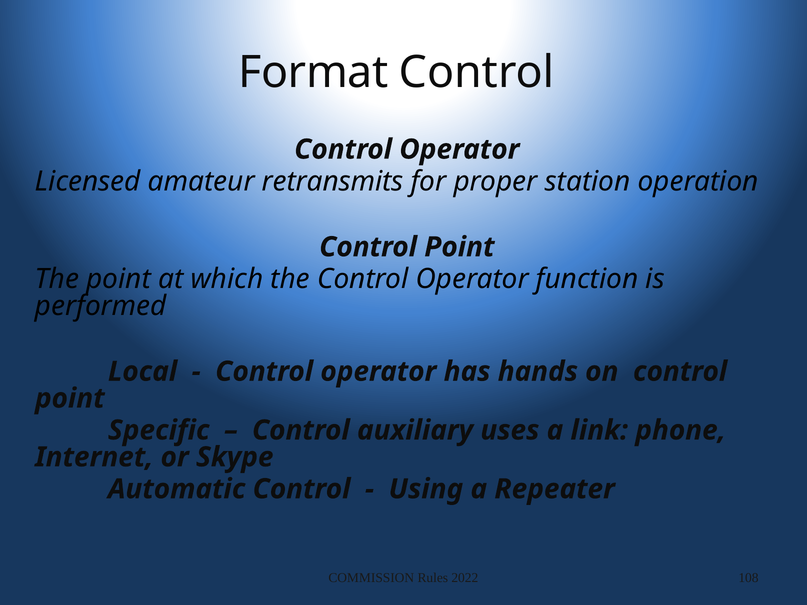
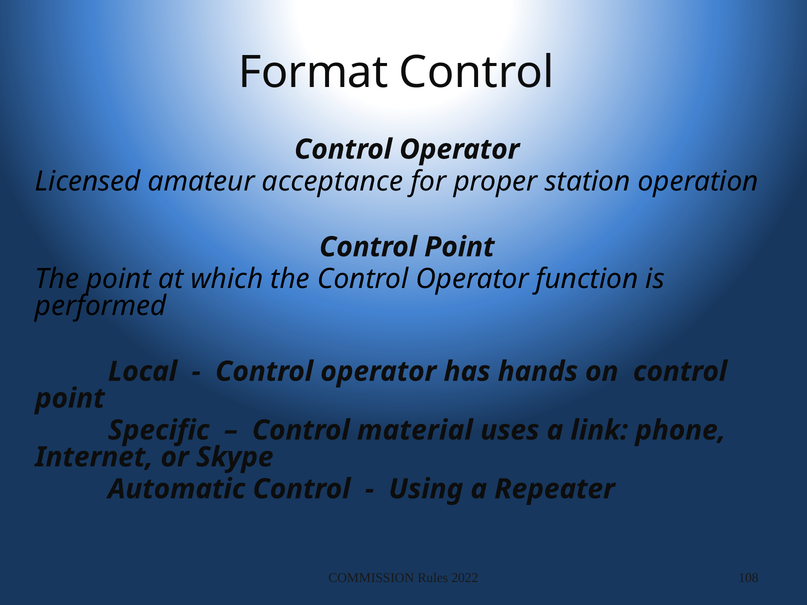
retransmits: retransmits -> acceptance (333, 181)
auxiliary: auxiliary -> material (415, 430)
